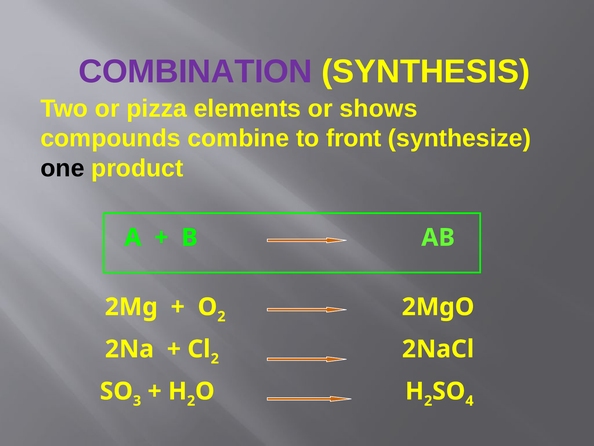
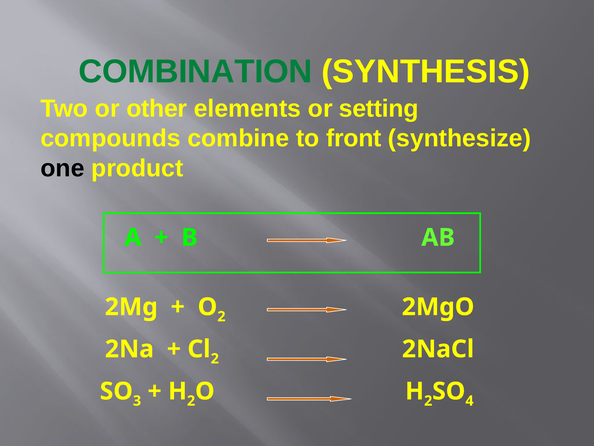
COMBINATION colour: purple -> green (196, 72)
pizza: pizza -> other (157, 109)
shows: shows -> setting (379, 109)
